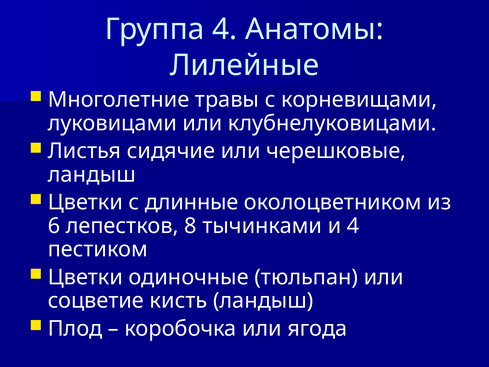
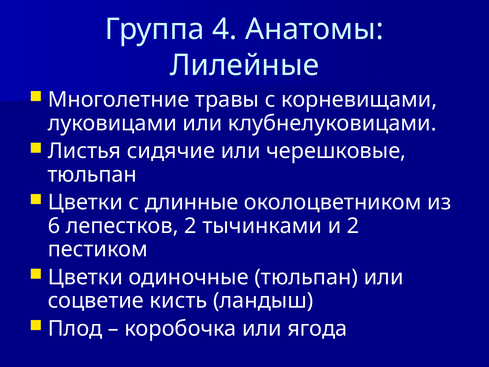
ландыш: ландыш -> тюльпан (92, 174)
лепестков 8: 8 -> 2 (190, 226)
и 4: 4 -> 2 (353, 226)
